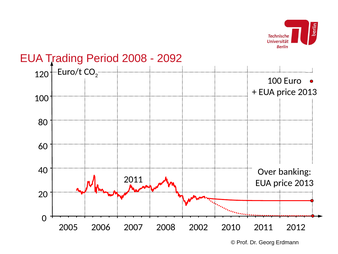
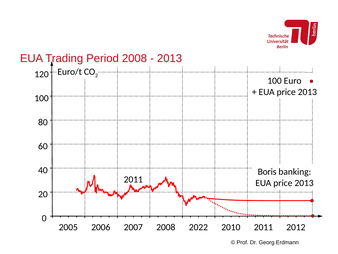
2092: 2092 -> 2013 (170, 58)
Over: Over -> Boris (267, 171)
2002: 2002 -> 2022 (198, 227)
